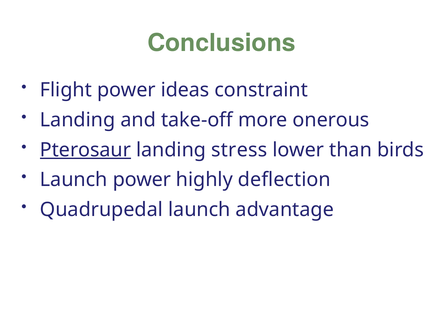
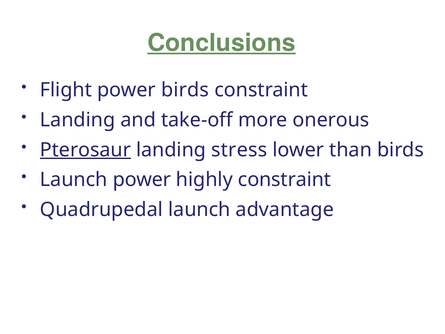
Conclusions underline: none -> present (221, 43)
power ideas: ideas -> birds (185, 90)
highly deflection: deflection -> constraint (284, 180)
